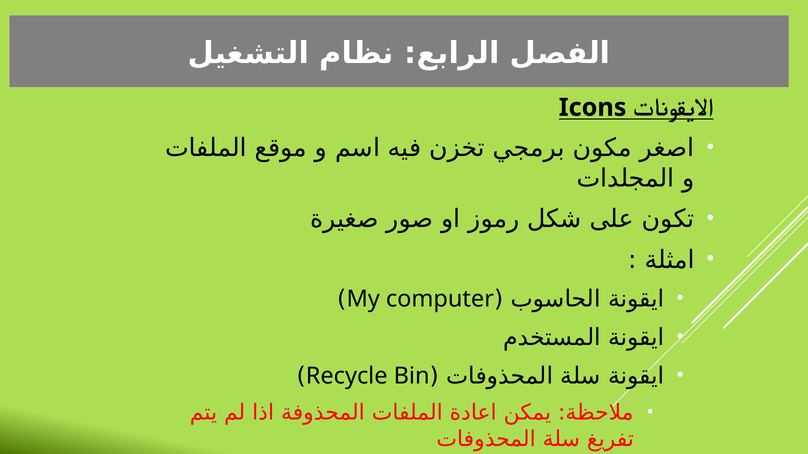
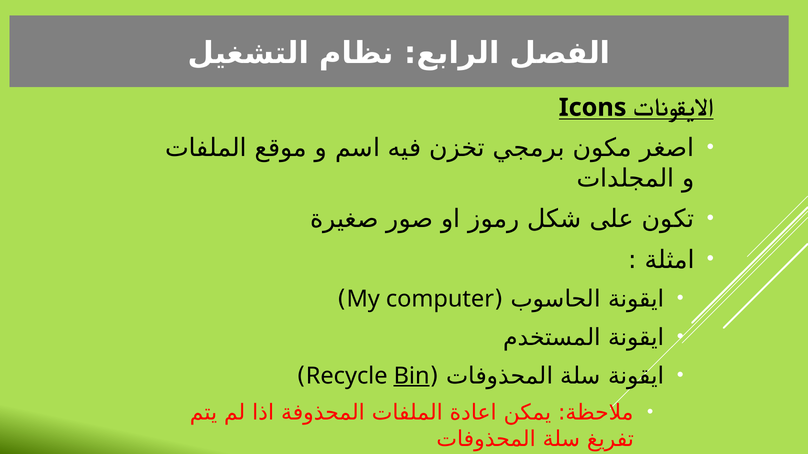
Bin underline: none -> present (412, 376)
